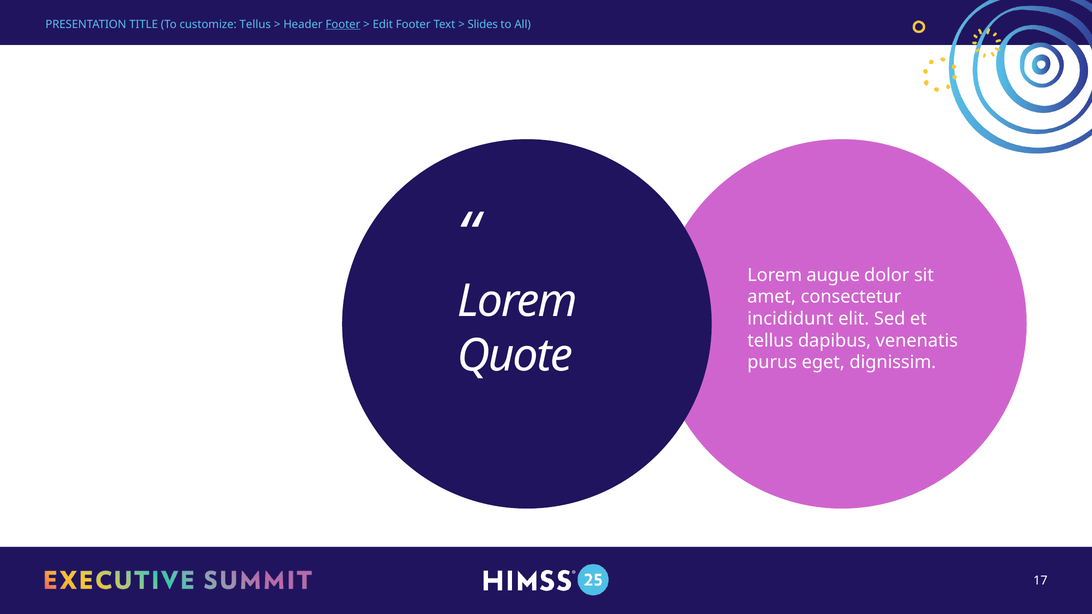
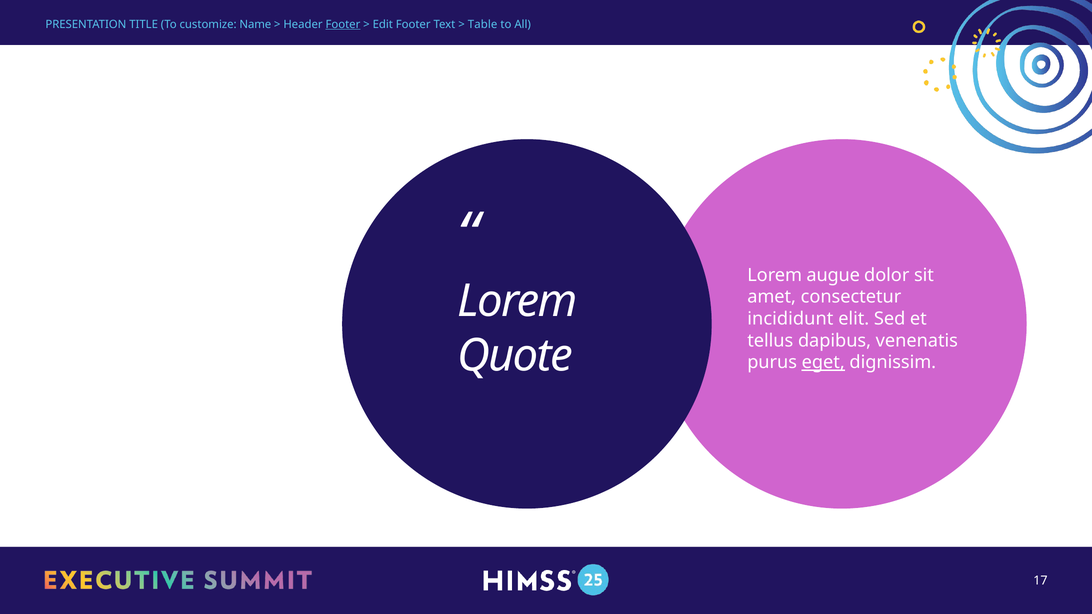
customize Tellus: Tellus -> Name (255, 24)
Slides: Slides -> Table (483, 24)
eget underline: none -> present (823, 363)
